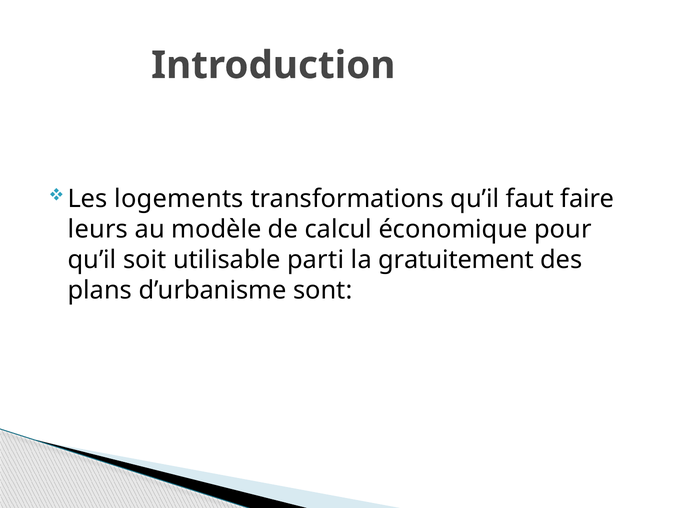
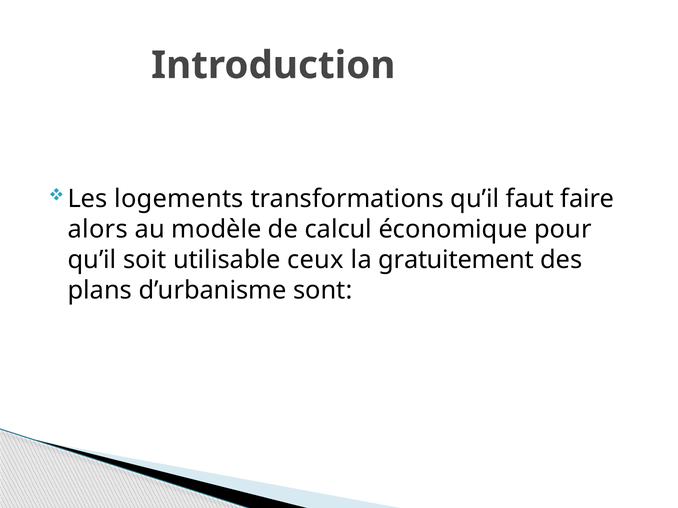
leurs: leurs -> alors (98, 229)
parti: parti -> ceux (316, 260)
